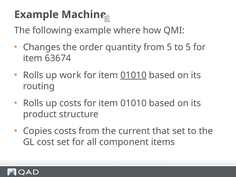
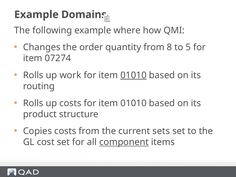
Machine: Machine -> Domains (84, 15)
from 5: 5 -> 8 (169, 47)
63674: 63674 -> 07274 (58, 58)
that: that -> sets (161, 131)
component underline: none -> present (124, 142)
